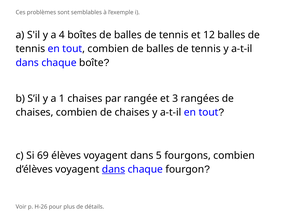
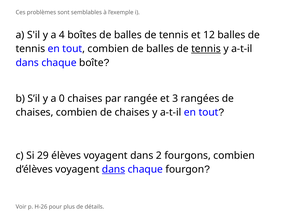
tennis underline: none -> present (206, 49)
1: 1 -> 0 (62, 99)
69: 69 -> 29 (43, 156)
5: 5 -> 2 (159, 156)
